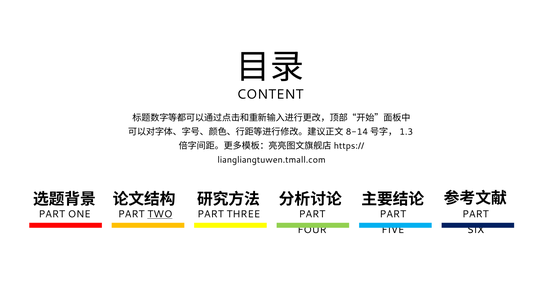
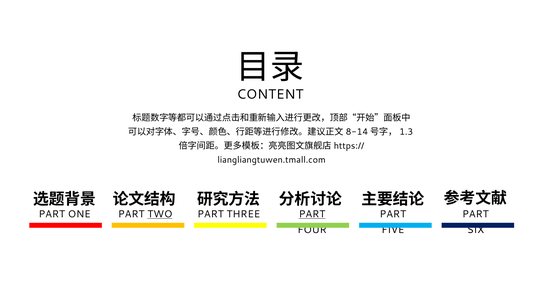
PART underline: none -> present (312, 214)
